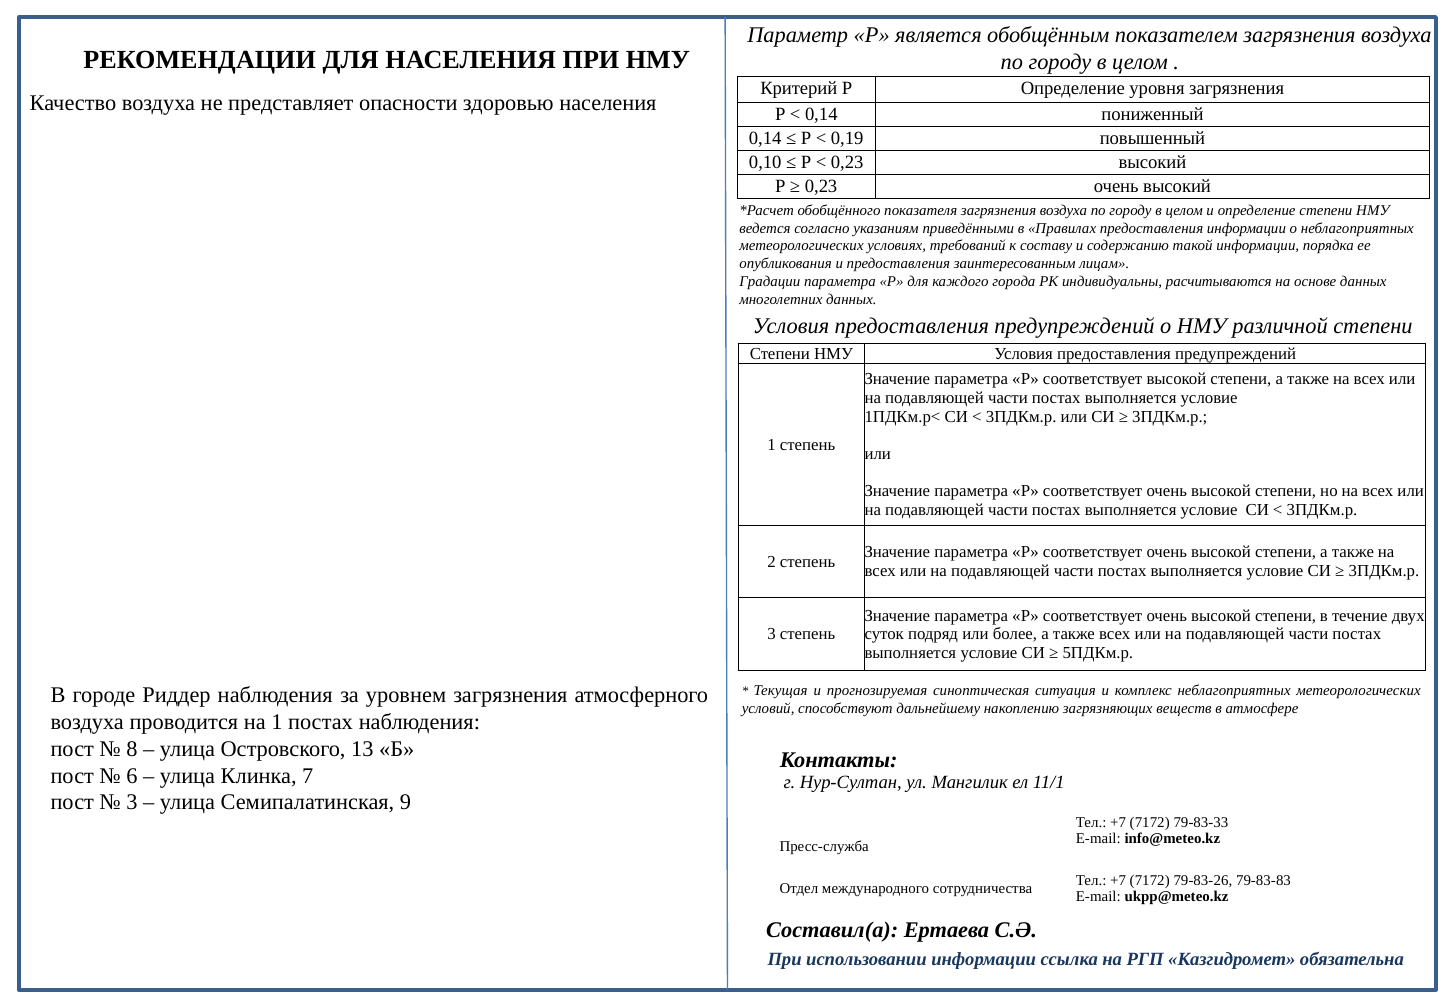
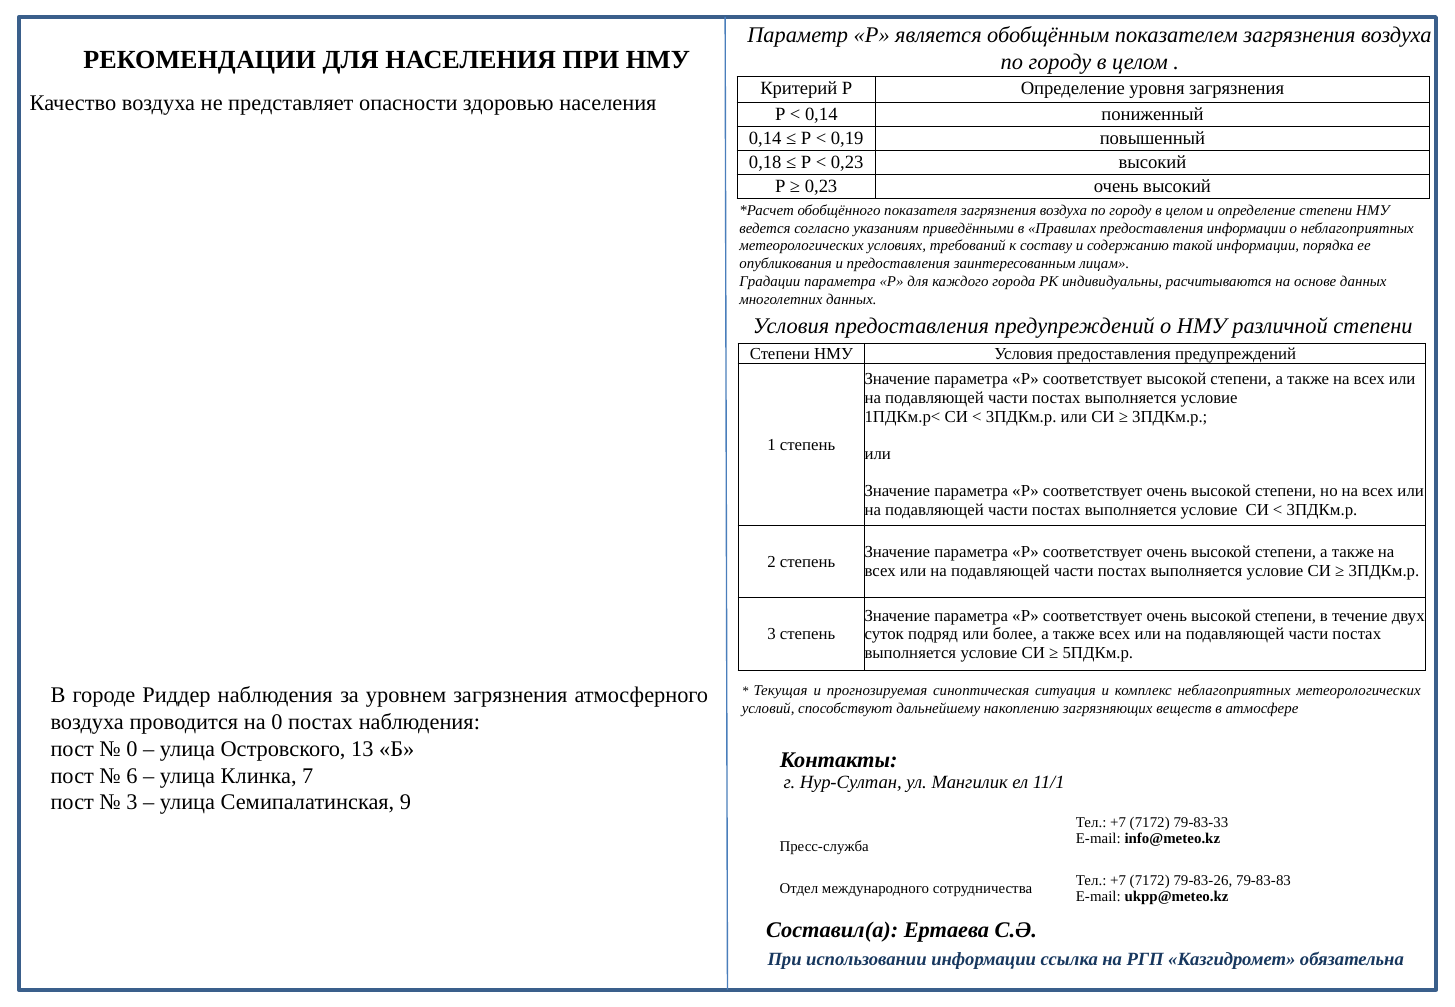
0,10: 0,10 -> 0,18 (765, 163)
на 1: 1 -> 0 (277, 722)
8: 8 -> 0 (132, 749)
